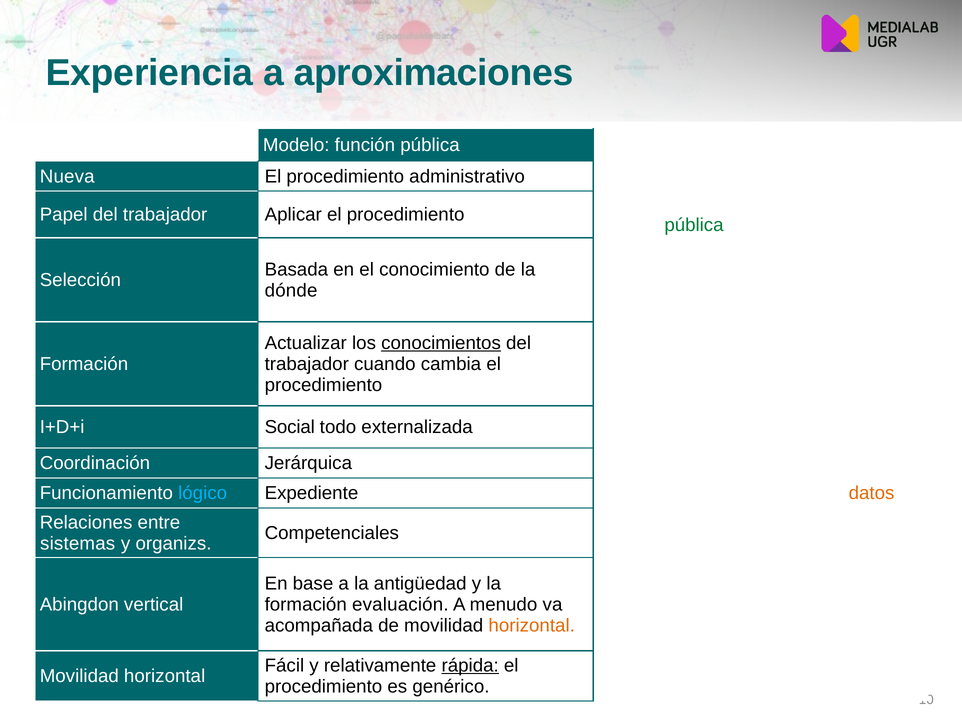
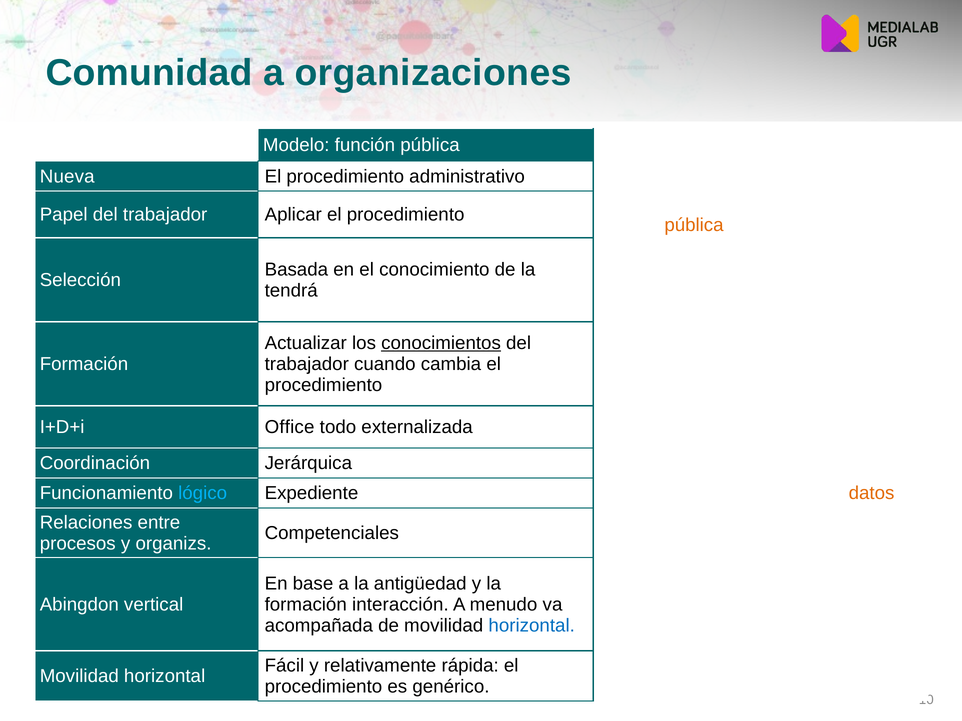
Experiencia: Experiencia -> Comunidad (149, 73)
aproximaciones: aproximaciones -> organizaciones (433, 73)
pública colour: green -> orange (694, 225)
dónde: dónde -> tendrá (291, 291)
Social: Social -> Office (290, 427)
sistemas: sistemas -> procesos (78, 544)
evaluación: evaluación -> interacción (400, 605)
horizontal colour: orange -> blue (532, 626)
rápida underline: present -> none (470, 666)
